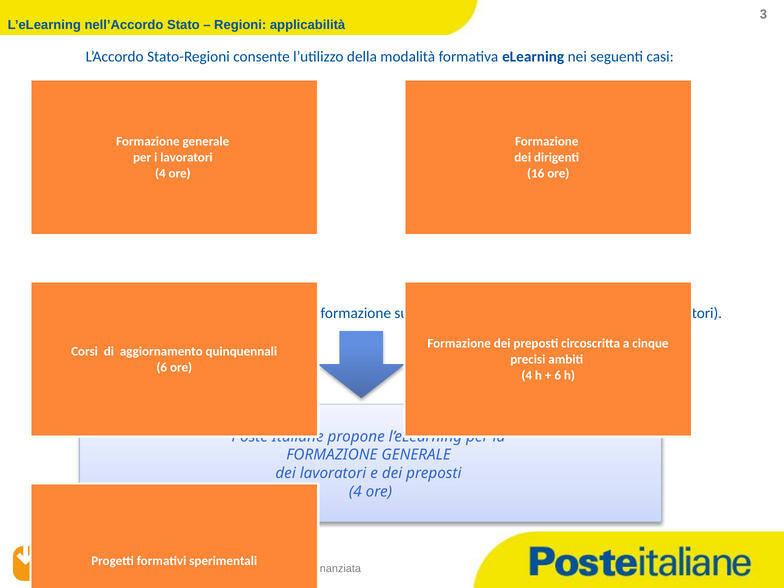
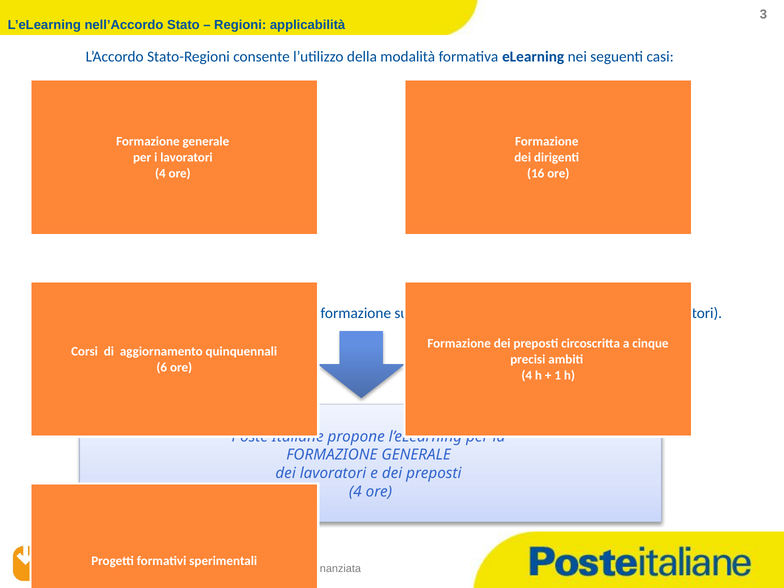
6: 6 -> 1 (558, 375)
